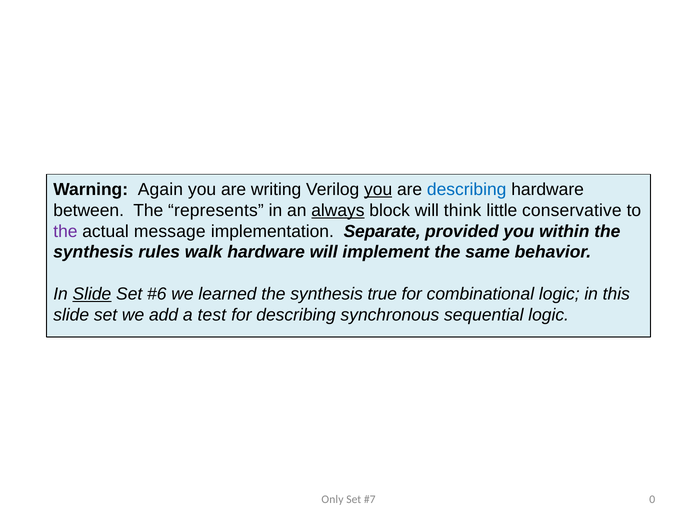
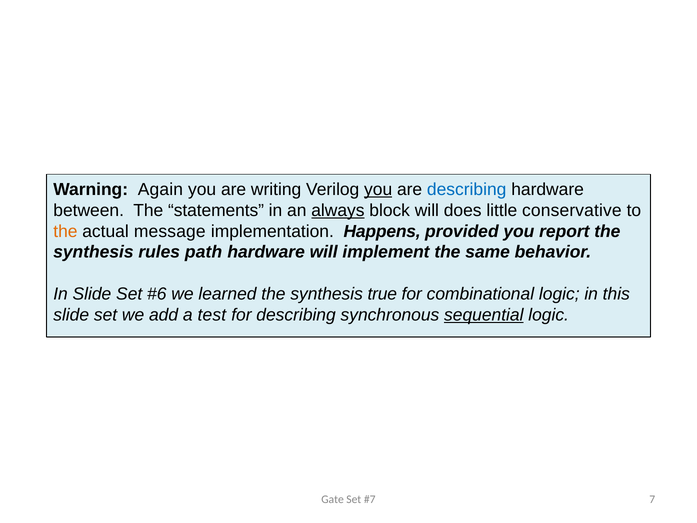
represents: represents -> statements (216, 210)
think: think -> does (463, 210)
the colour: purple -> orange (65, 231)
Separate: Separate -> Happens (382, 231)
within: within -> report (564, 231)
walk: walk -> path (204, 252)
Slide underline: present -> none (92, 294)
sequential underline: none -> present (484, 315)
Only: Only -> Gate (333, 499)
0: 0 -> 7 (652, 499)
